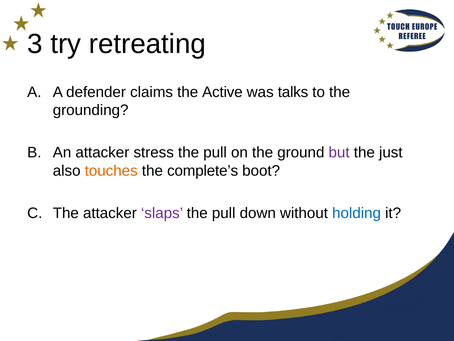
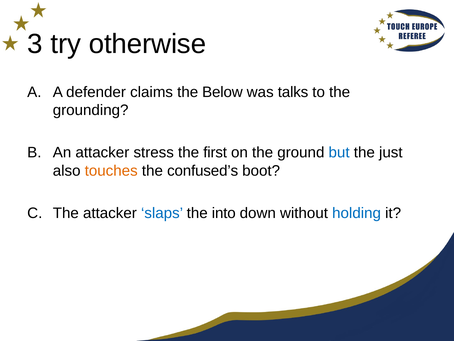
retreating: retreating -> otherwise (147, 44)
Active: Active -> Below (222, 92)
pull: pull -> first (215, 152)
but colour: purple -> blue (339, 152)
complete’s: complete’s -> confused’s (203, 171)
slaps colour: purple -> blue (162, 213)
pull: pull -> into (224, 213)
